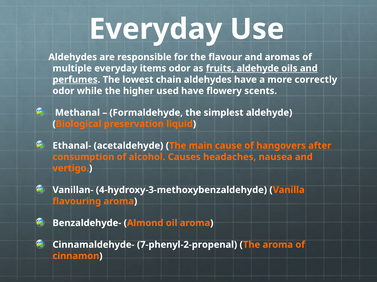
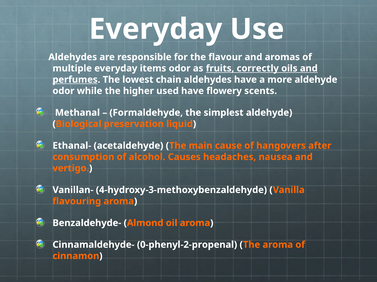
fruits aldehyde: aldehyde -> correctly (258, 69)
more correctly: correctly -> aldehyde (316, 80)
7-phenyl-2-propenal: 7-phenyl-2-propenal -> 0-phenyl-2-propenal (187, 245)
